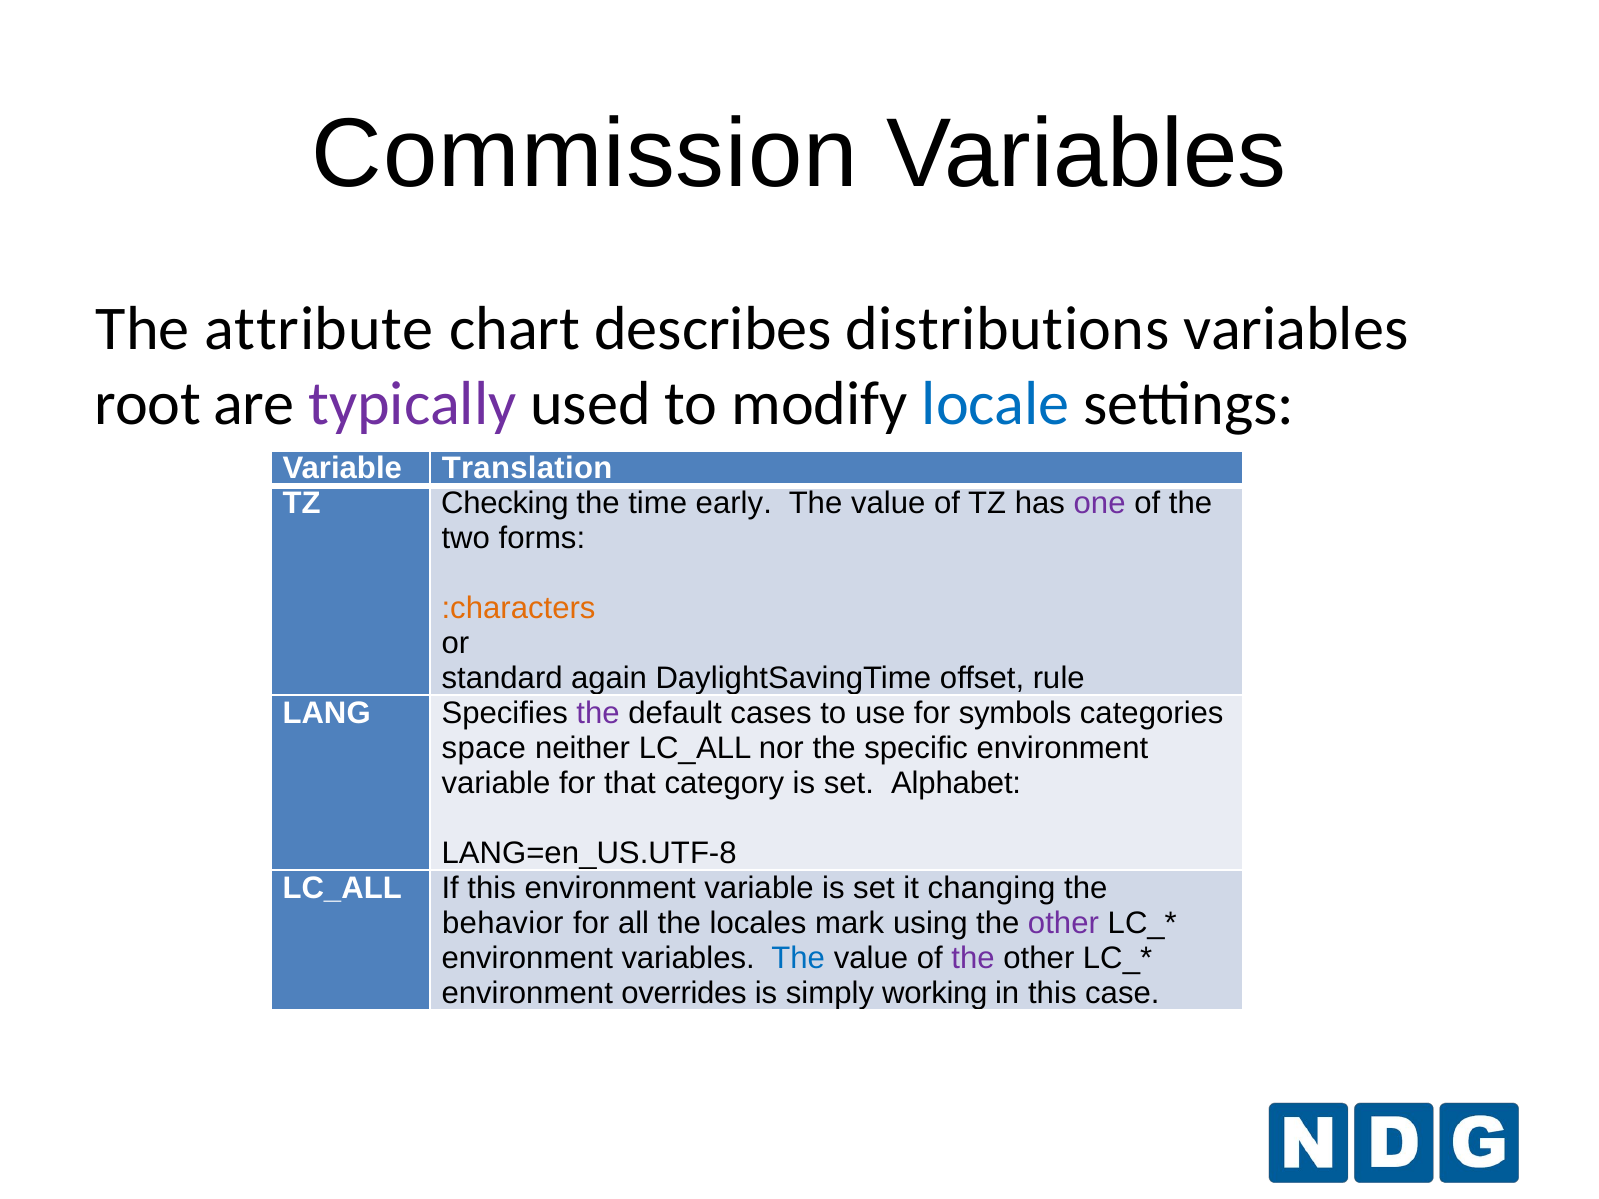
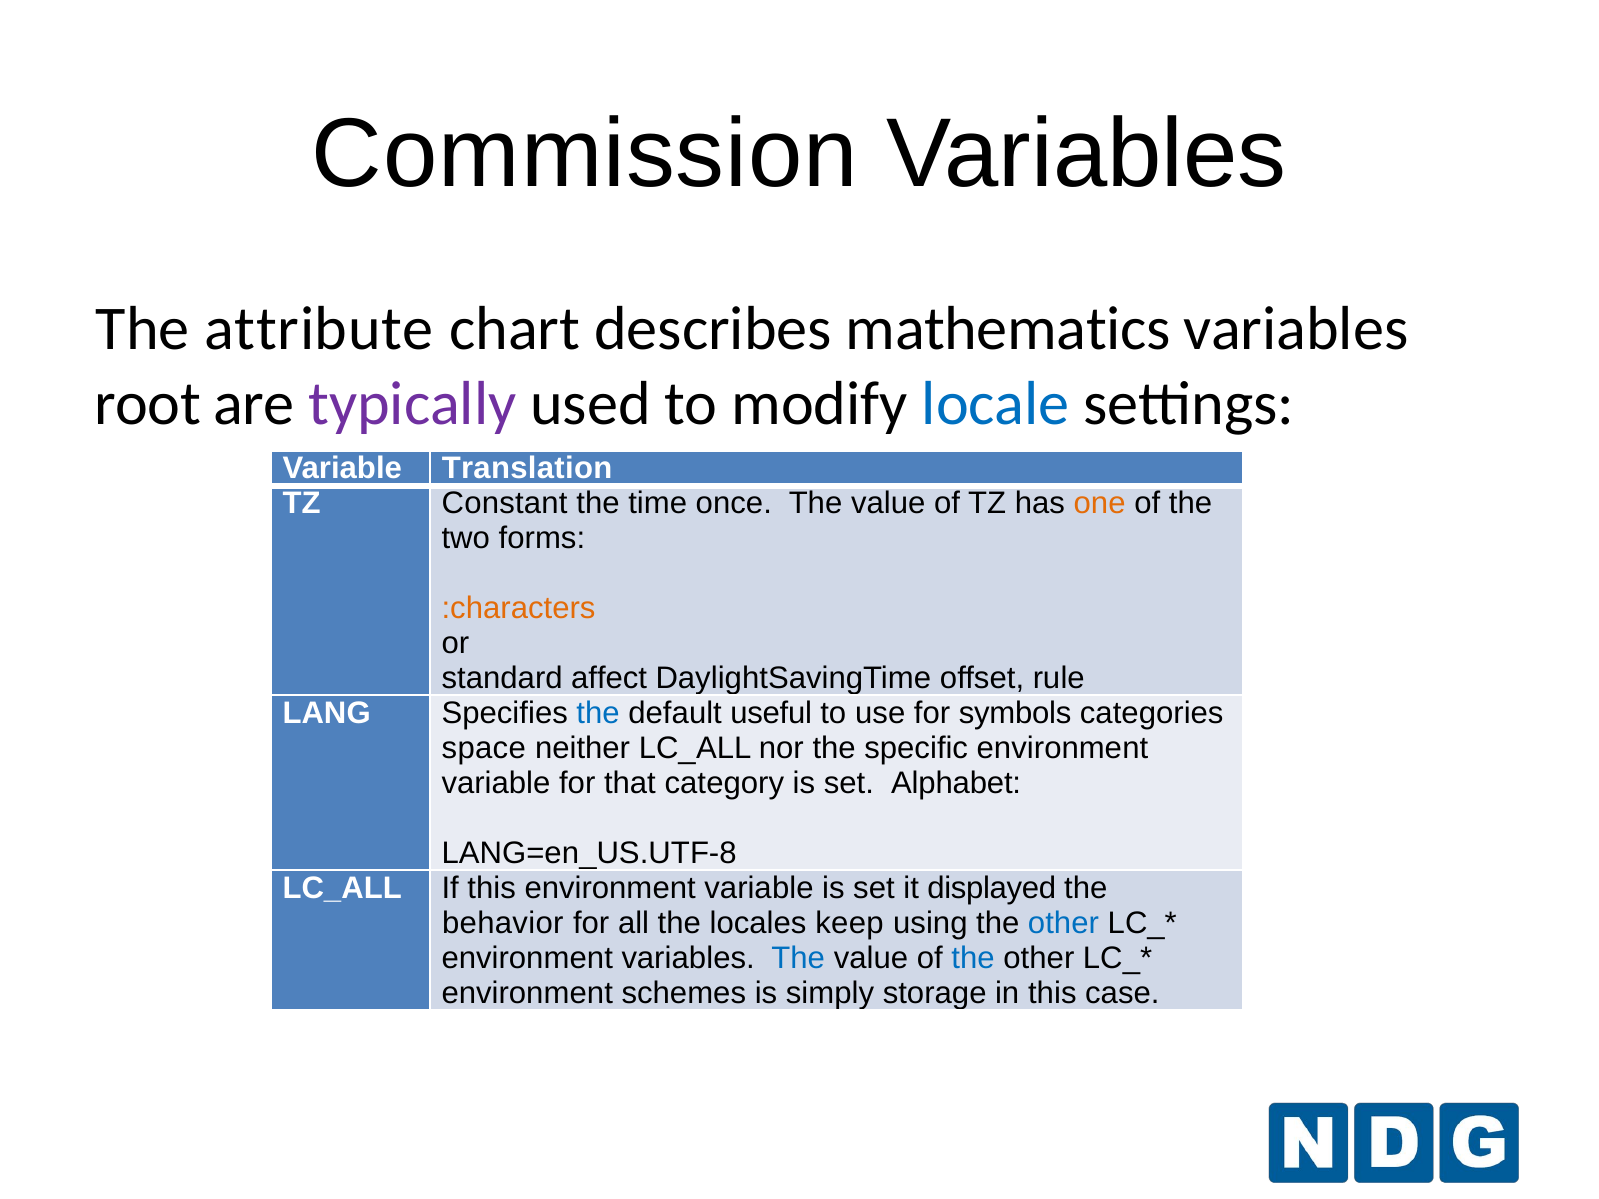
distributions: distributions -> mathematics (1008, 329)
Checking: Checking -> Constant (505, 504)
early: early -> once (734, 504)
one colour: purple -> orange (1100, 504)
again: again -> affect (609, 678)
the colour: purple -> blue (598, 713)
cases: cases -> useful (771, 713)
changing: changing -> displayed (992, 888)
mark: mark -> keep (850, 923)
other colour: purple -> blue (1063, 923)
the colour: purple -> blue (973, 958)
overrides: overrides -> schemes (684, 993)
working: working -> storage (935, 993)
